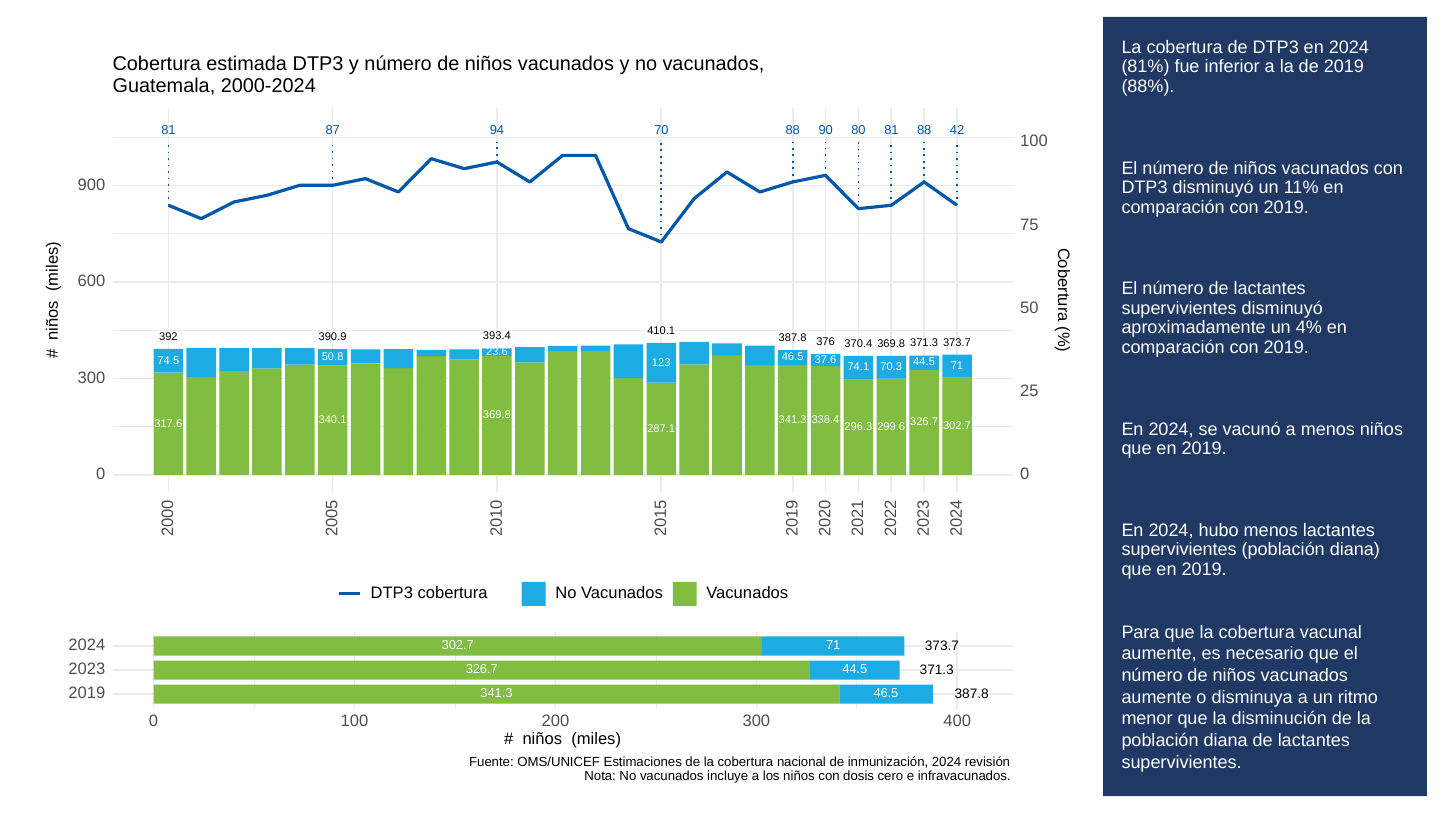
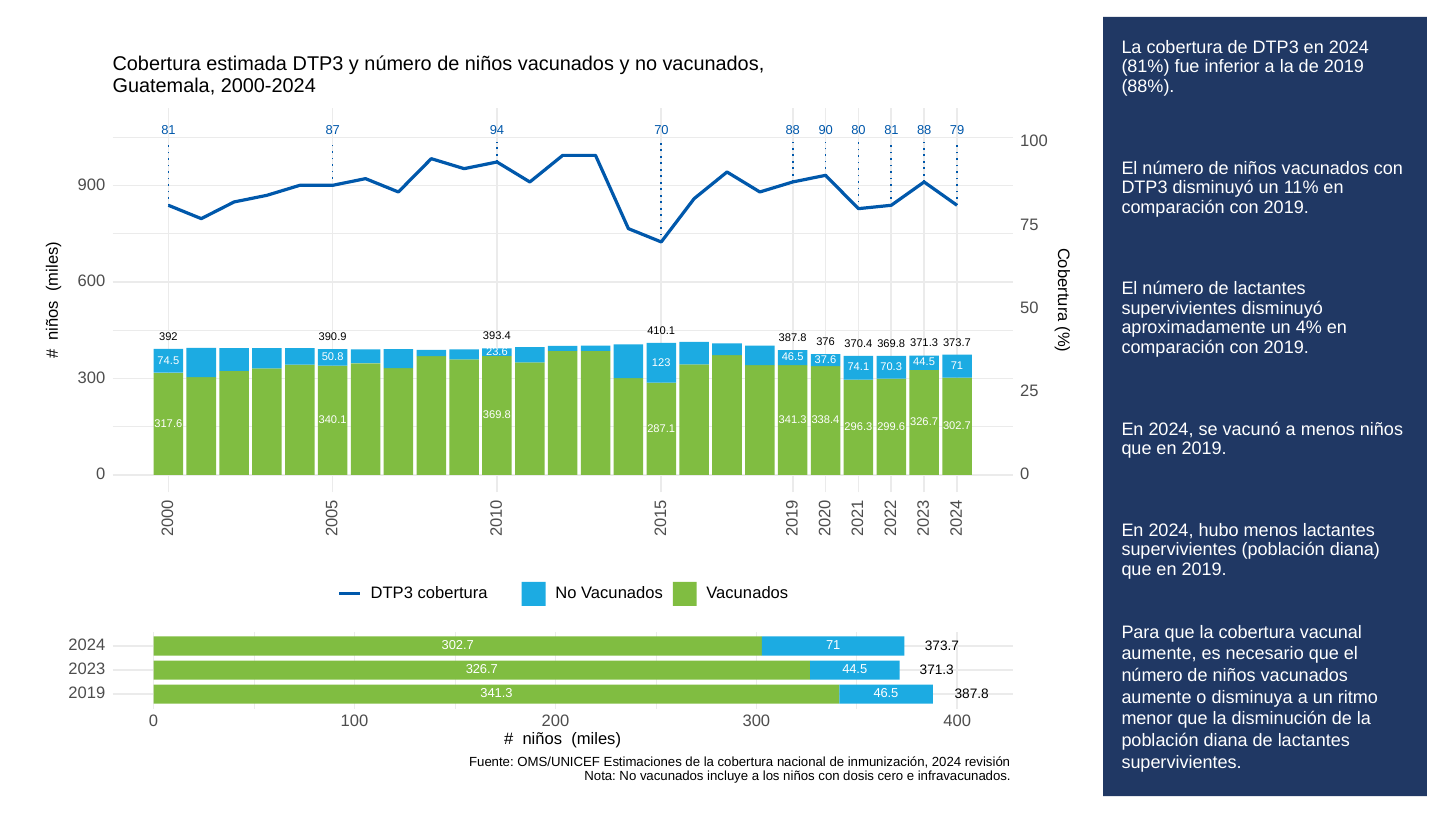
42: 42 -> 79 (957, 130)
